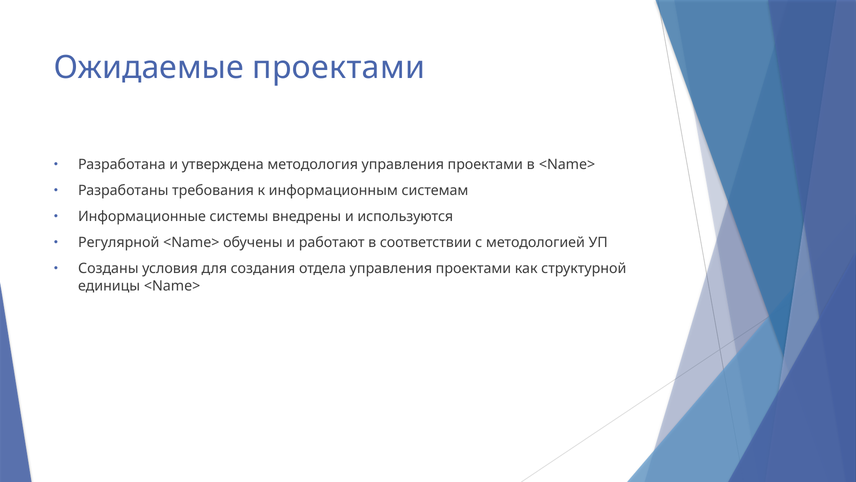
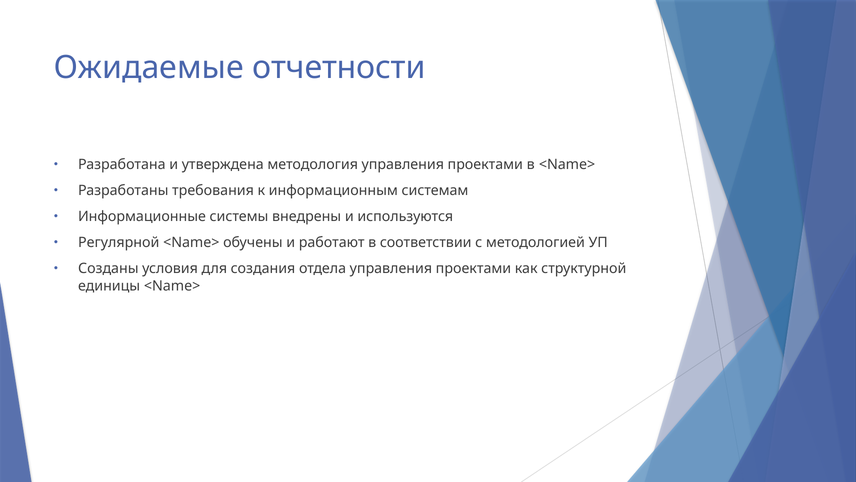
Ожидаемые проектами: проектами -> отчетности (339, 68)
